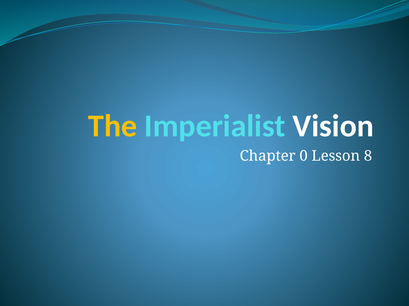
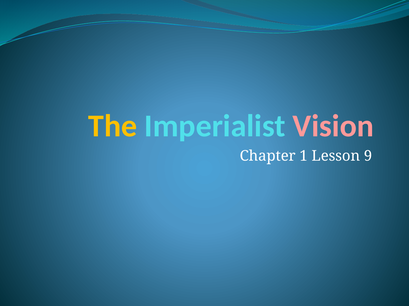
Vision colour: white -> pink (333, 126)
0: 0 -> 1 (304, 156)
8: 8 -> 9 (368, 156)
